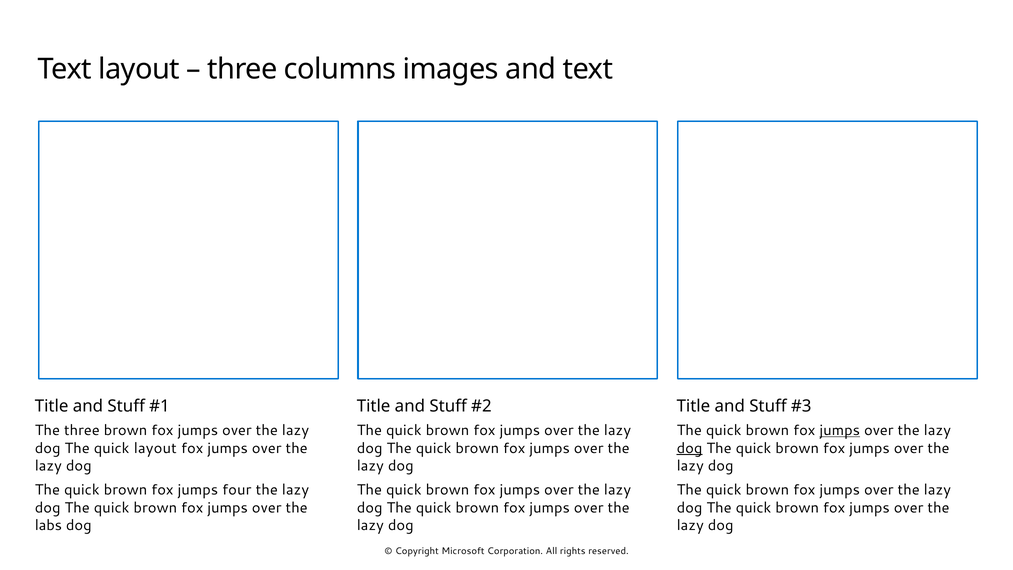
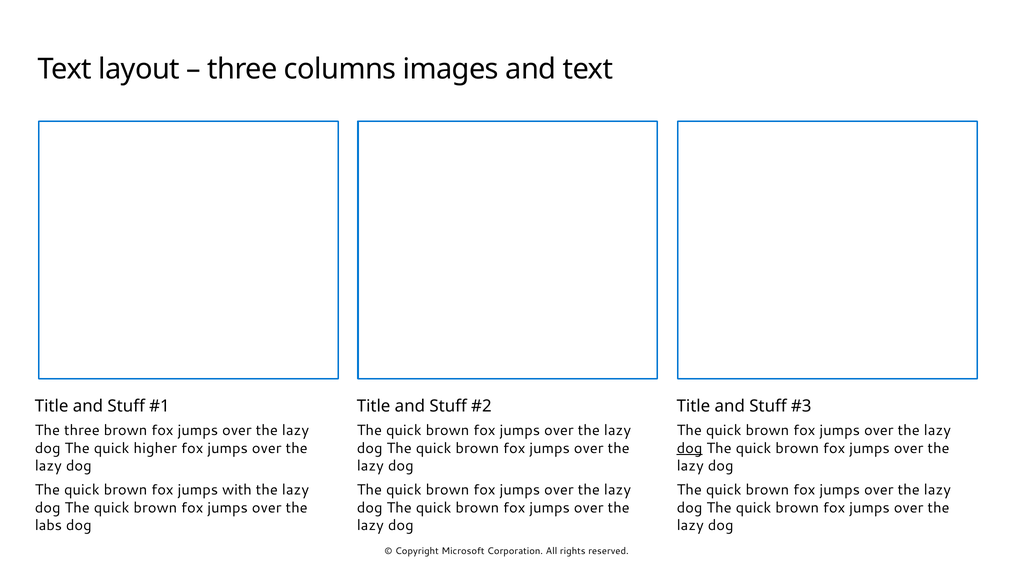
jumps underline: present -> none (840, 430)
quick layout: layout -> higher (155, 448)
four: four -> with (237, 490)
